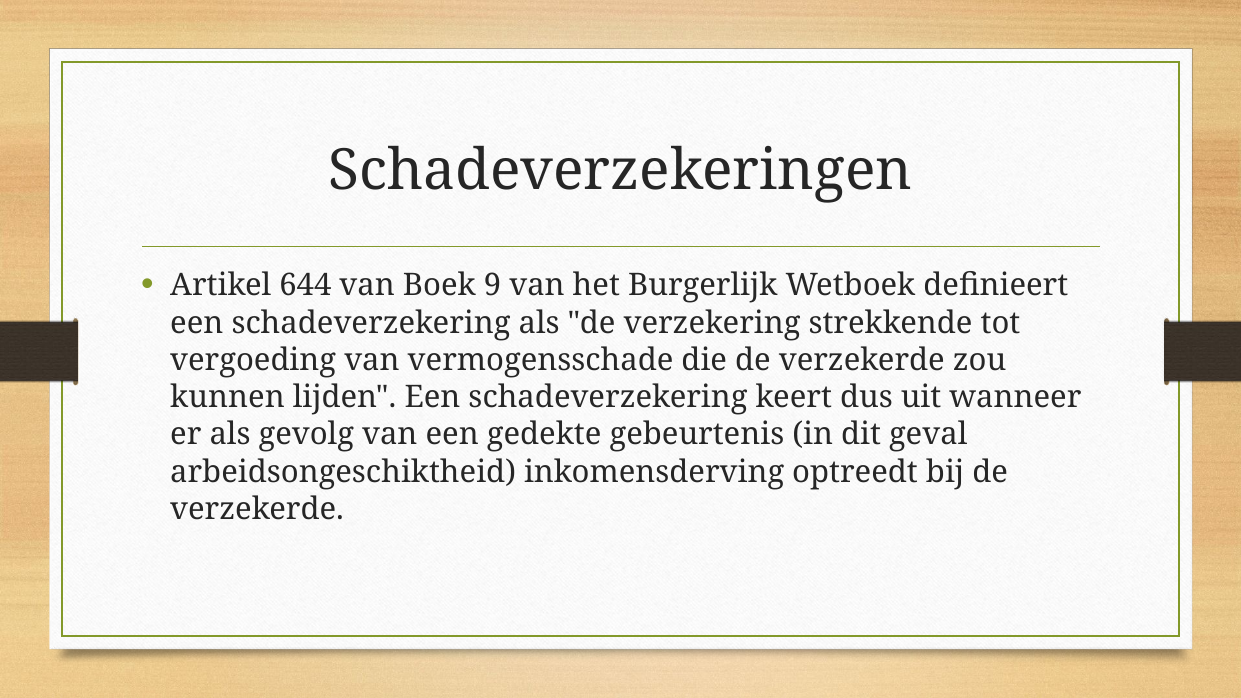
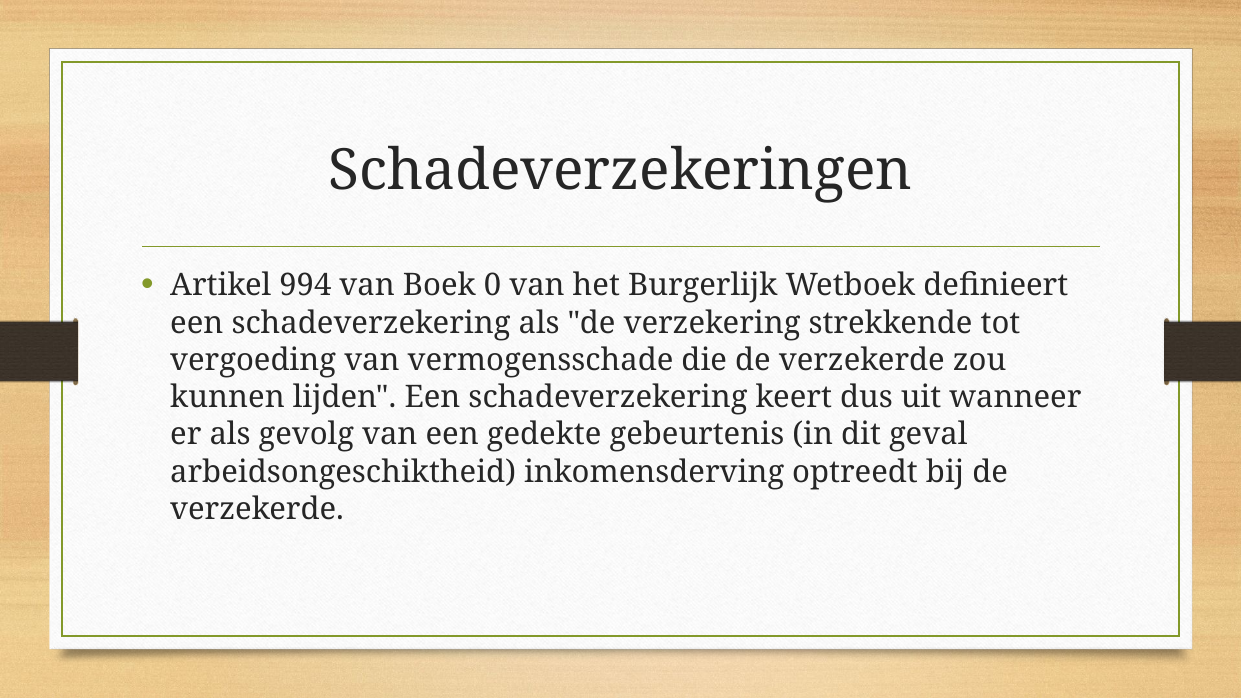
644: 644 -> 994 (305, 286)
9: 9 -> 0 (493, 286)
